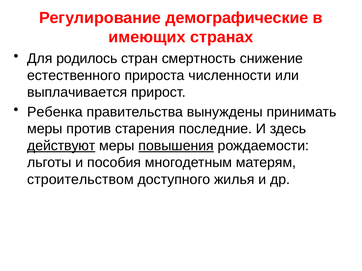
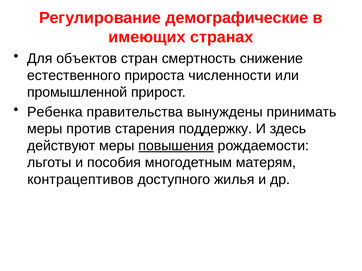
родилось: родилось -> объектов (87, 59)
выплачивается: выплачивается -> промышленной (77, 92)
последние: последние -> поддержку (215, 129)
действуют underline: present -> none (61, 146)
строительством: строительством -> контрацептивов (80, 180)
